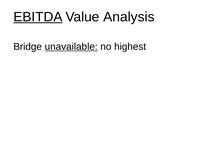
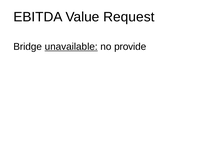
EBITDA underline: present -> none (38, 17)
Analysis: Analysis -> Request (129, 17)
highest: highest -> provide (130, 47)
